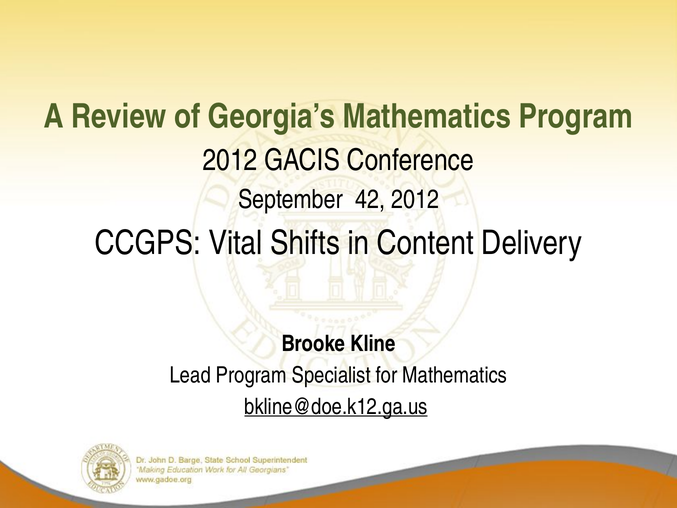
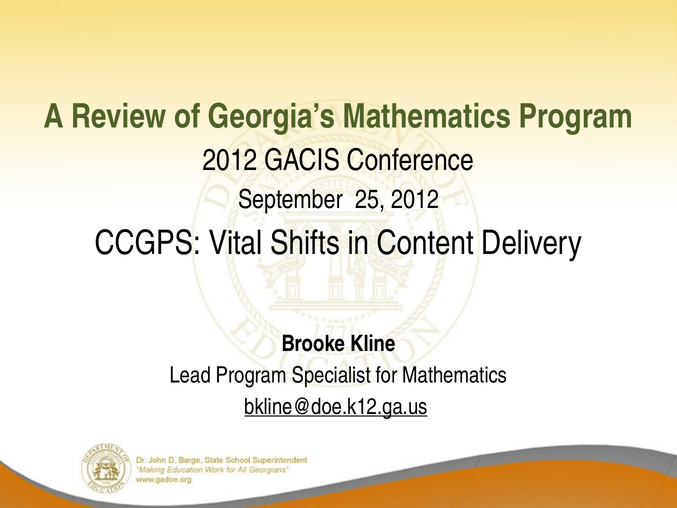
42: 42 -> 25 (370, 199)
